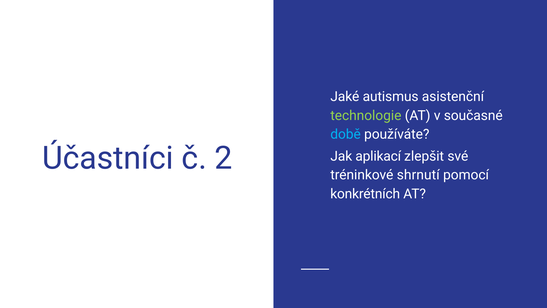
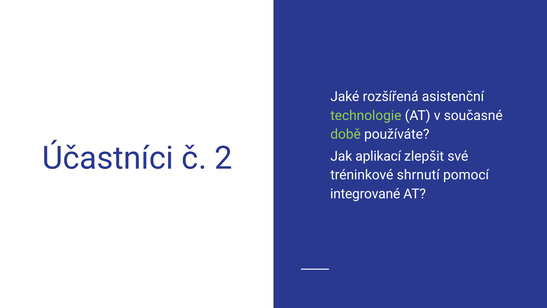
autismus: autismus -> rozšířená (391, 97)
době colour: light blue -> light green (346, 134)
konkrétních: konkrétních -> integrované (365, 194)
